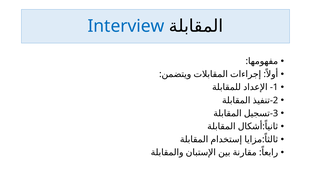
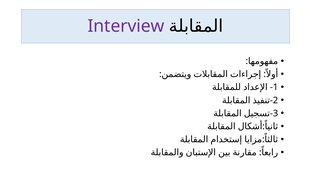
Interview colour: blue -> purple (126, 26)
